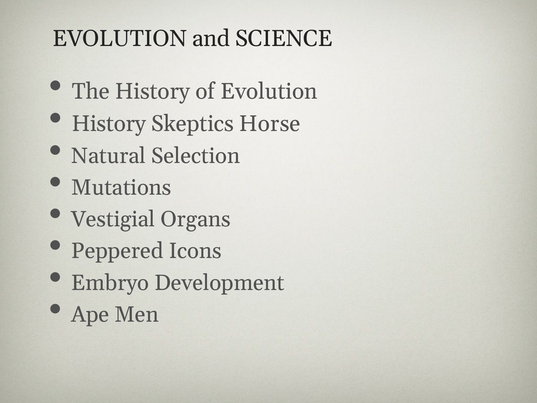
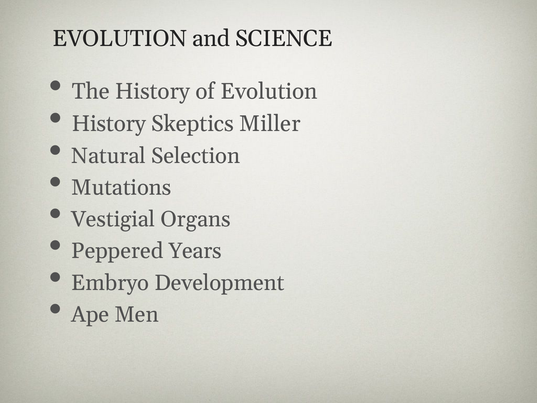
Horse: Horse -> Miller (270, 124)
Icons: Icons -> Years (195, 251)
